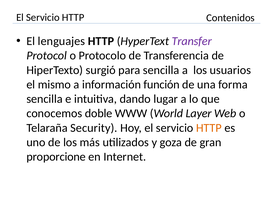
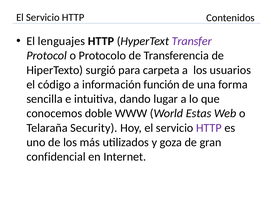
para sencilla: sencilla -> carpeta (161, 70)
mismo: mismo -> código (54, 85)
Layer: Layer -> Estas (199, 114)
HTTP colour: orange -> purple (209, 128)
proporcione: proporcione -> confidencial (56, 157)
